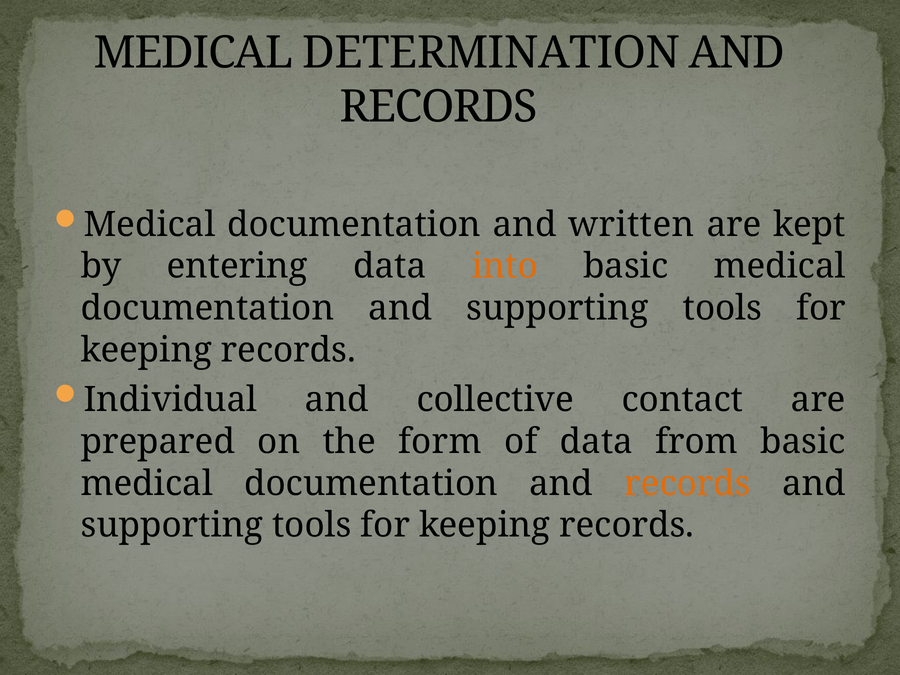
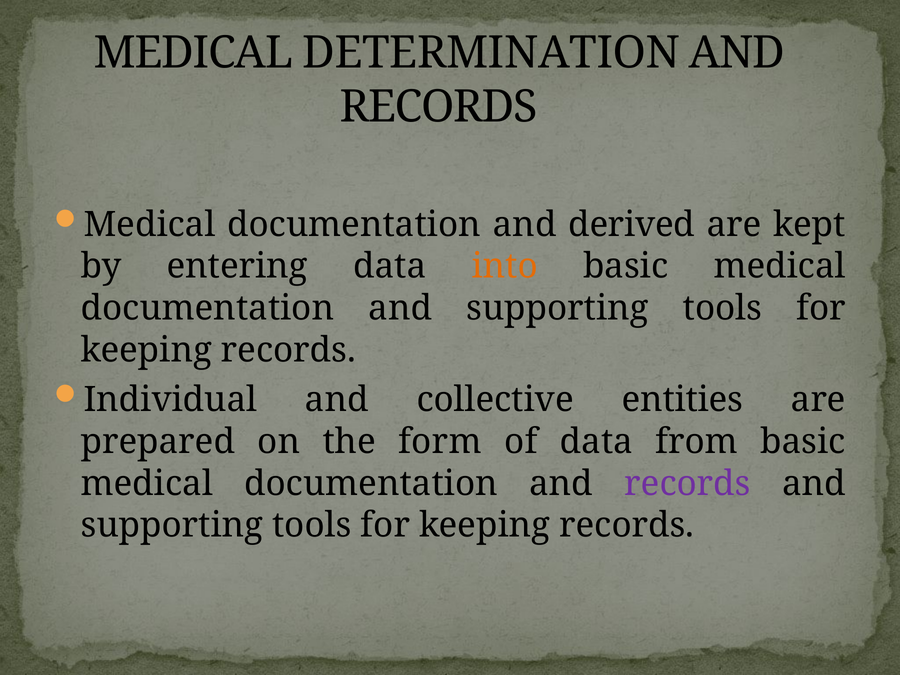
written: written -> derived (632, 224)
contact: contact -> entities (682, 400)
records colour: orange -> purple (688, 483)
